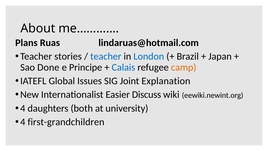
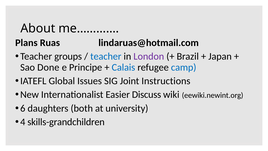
stories: stories -> groups (68, 56)
London colour: blue -> purple (149, 56)
camp colour: orange -> blue (184, 67)
Explanation: Explanation -> Instructions (166, 81)
4: 4 -> 6 (23, 108)
first-grandchildren: first-grandchildren -> skills-grandchildren (66, 122)
